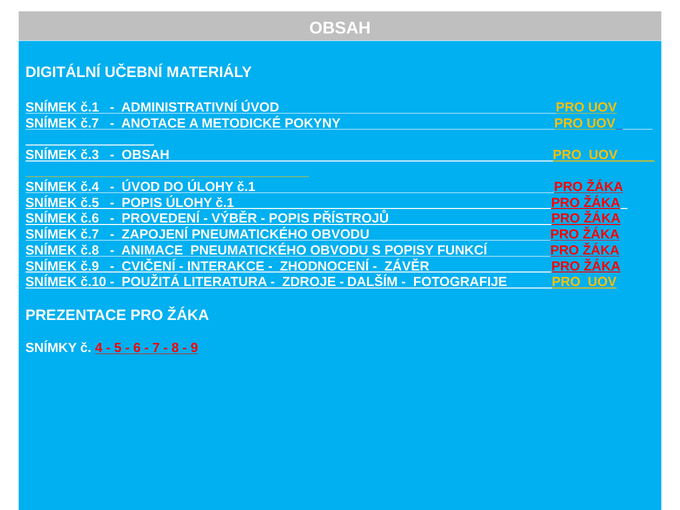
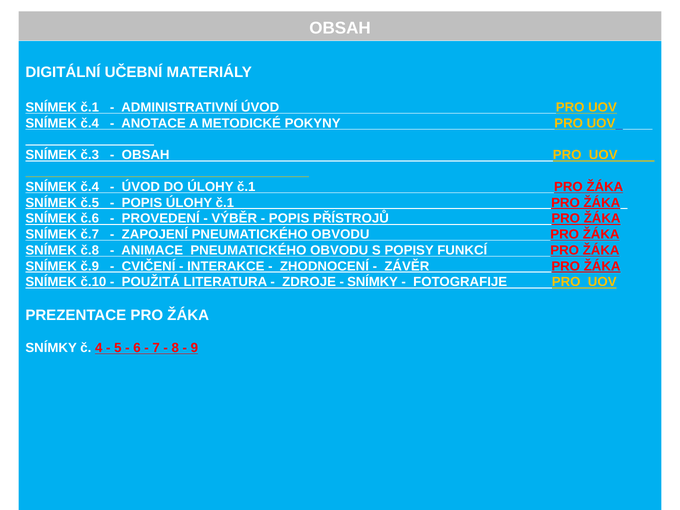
č.7: č.7 -> č.4 (90, 123)
DALŠÍM: DALŠÍM -> SNÍMKY (373, 282)
